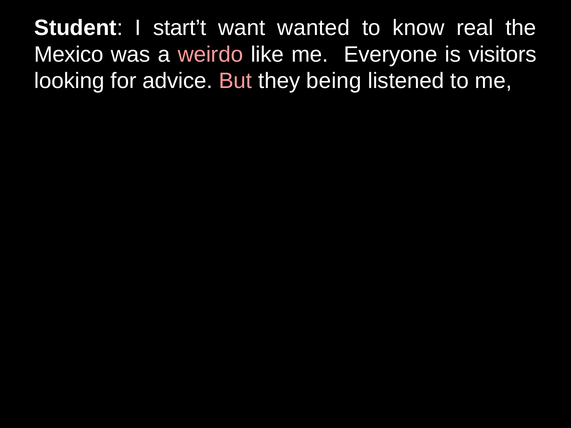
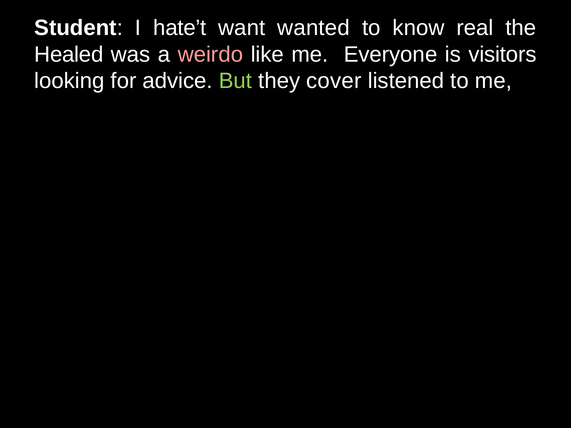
start’t: start’t -> hate’t (180, 28)
Mexico: Mexico -> Healed (69, 54)
But colour: pink -> light green (235, 81)
being: being -> cover (334, 81)
